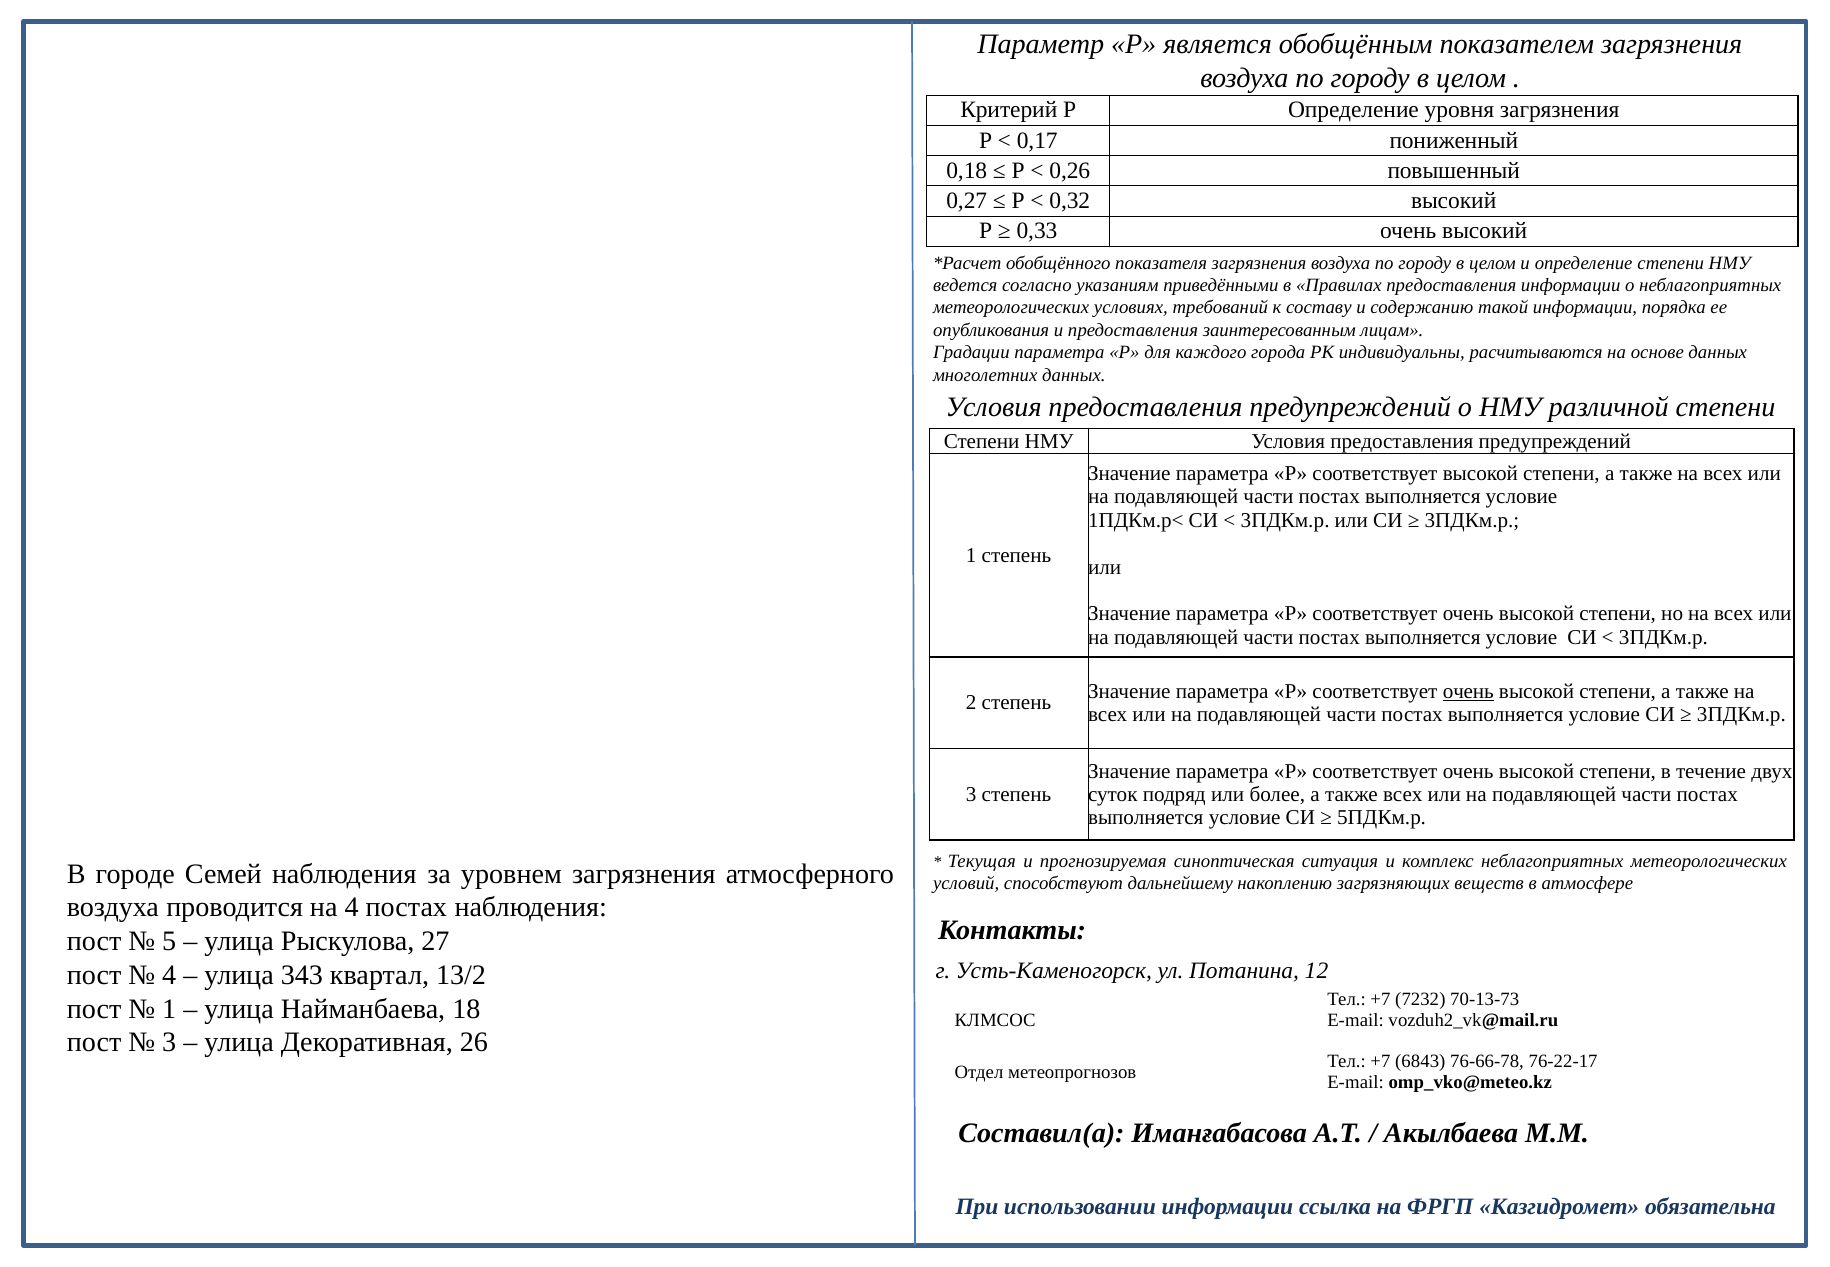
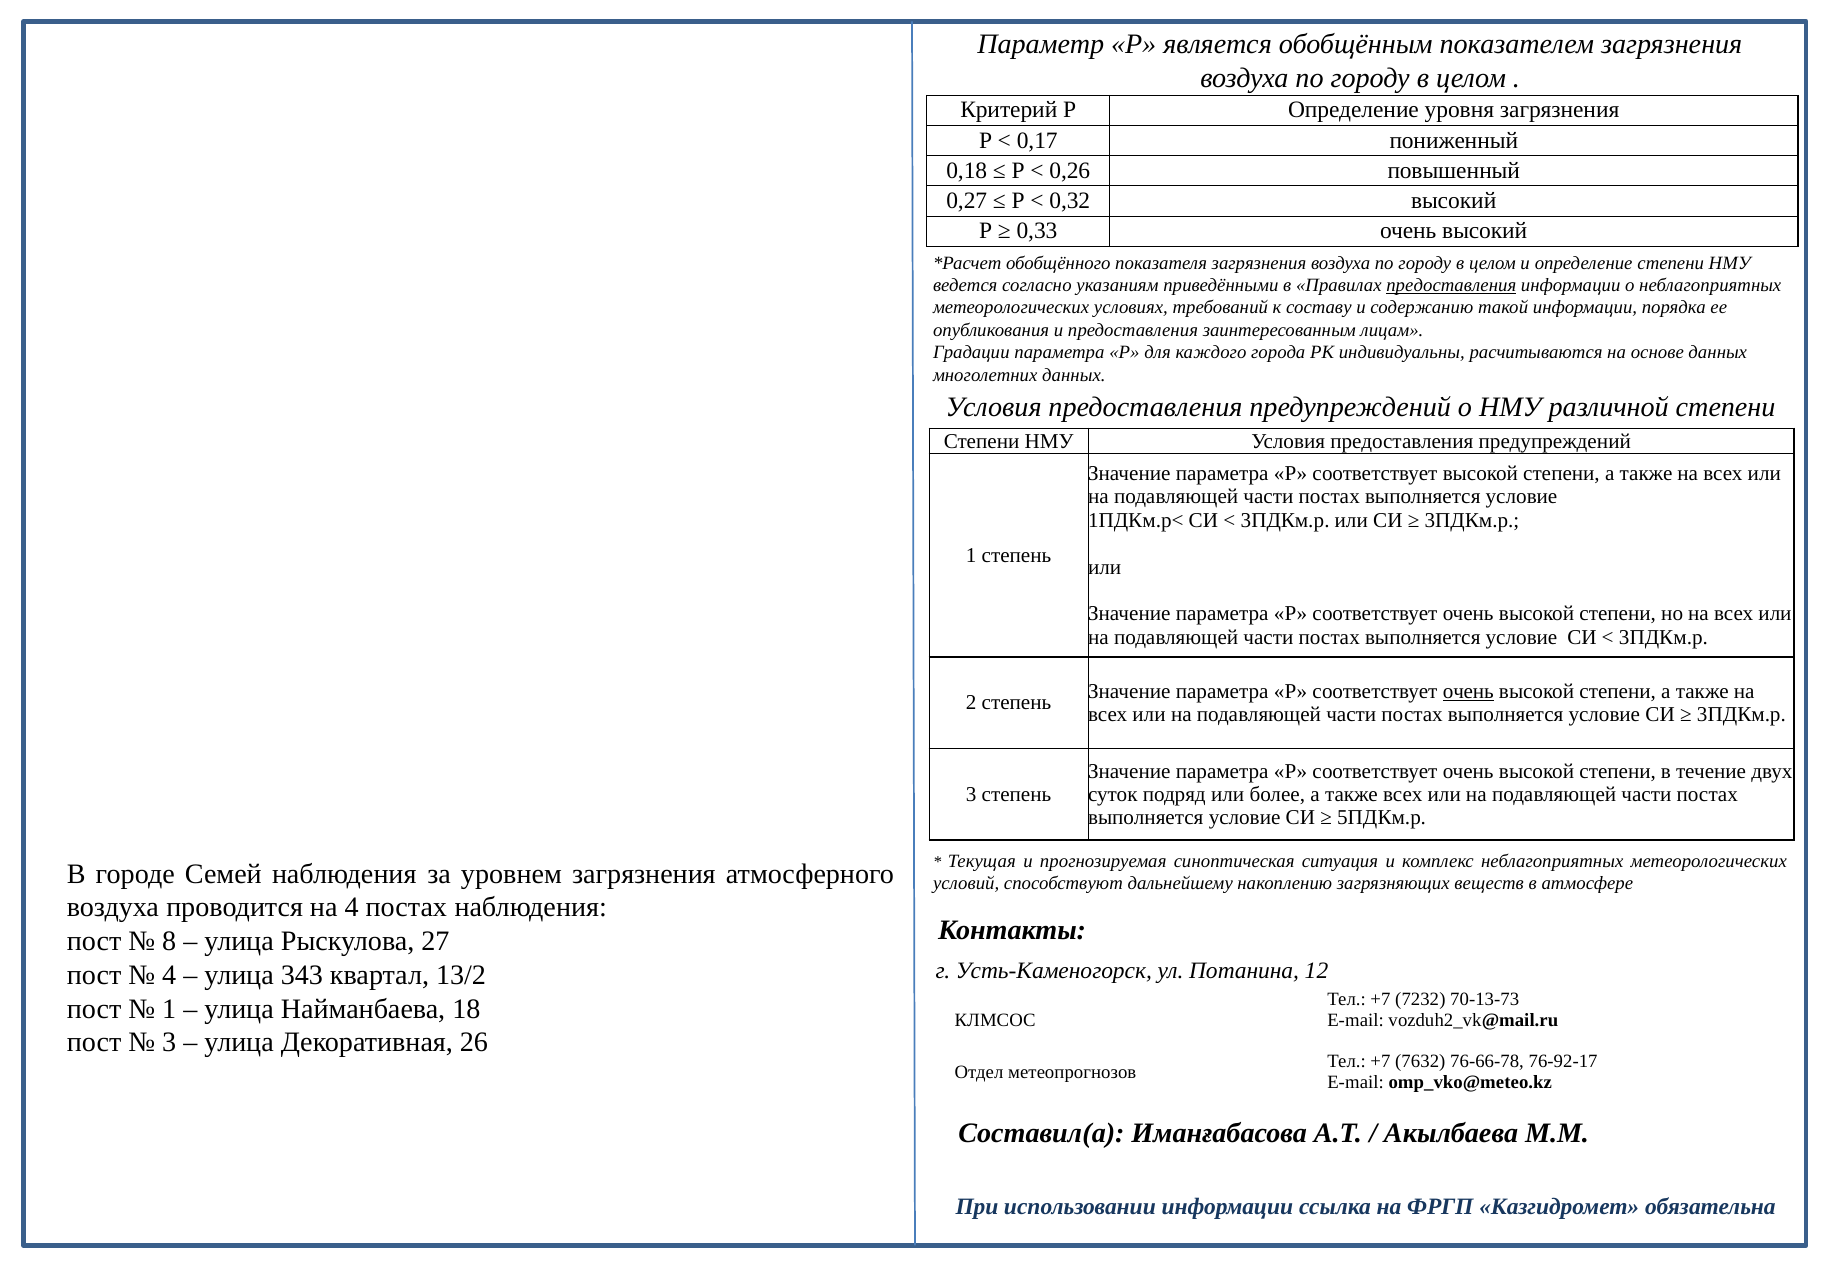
предоставления underline: none -> present (1451, 285)
5: 5 -> 8 (169, 941)
6843: 6843 -> 7632 (1420, 1062)
76-22-17: 76-22-17 -> 76-92-17 (1563, 1062)
